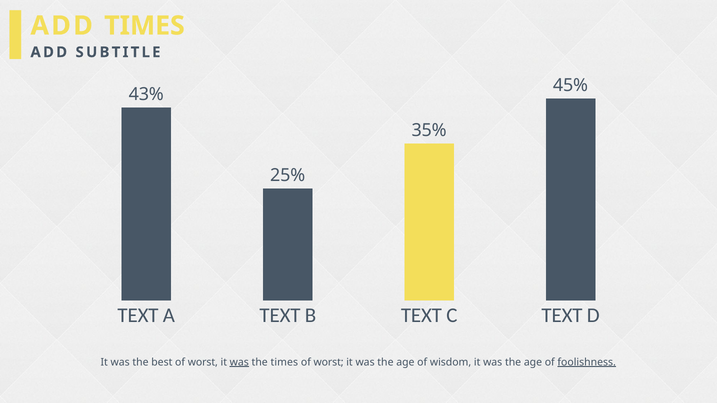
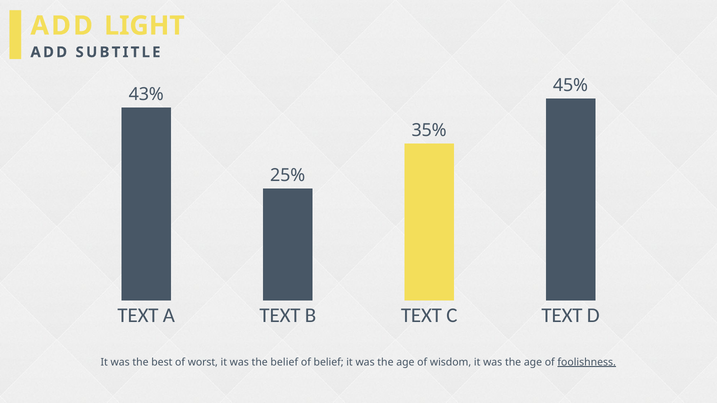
ADD TIMES: TIMES -> LIGHT (144, 26)
was underline: present -> none (239, 362)
the times: times -> belief (284, 362)
worst: worst -> belief (329, 362)
